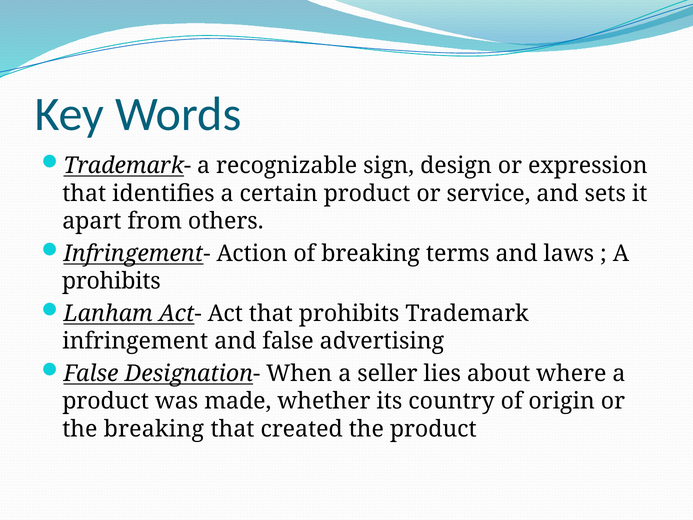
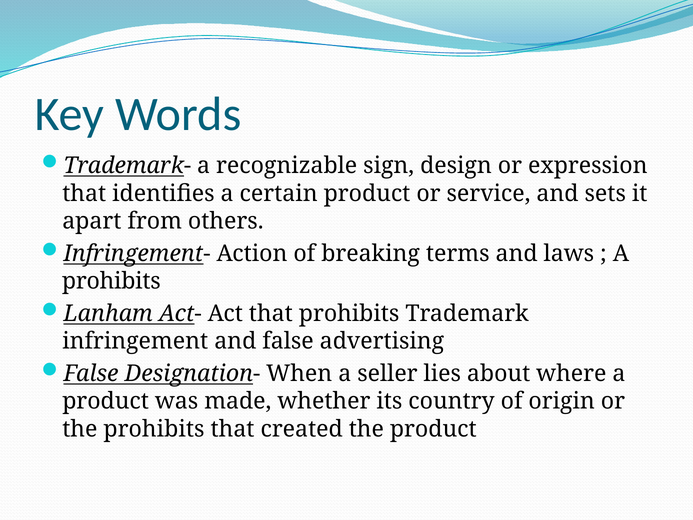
the breaking: breaking -> prohibits (154, 429)
